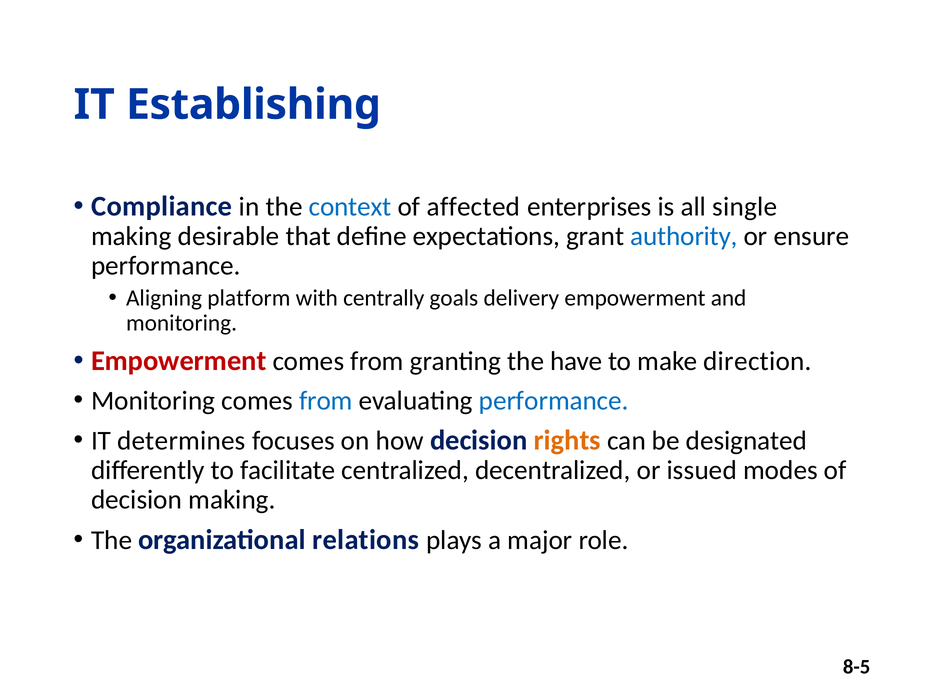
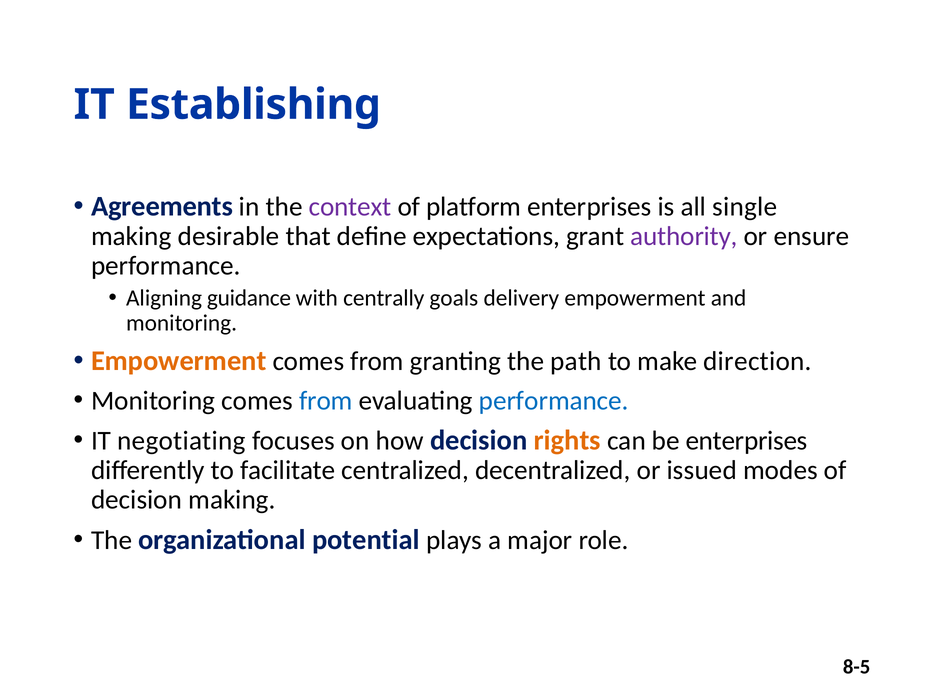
Compliance: Compliance -> Agreements (162, 206)
context colour: blue -> purple (350, 207)
affected: affected -> platform (474, 207)
authority colour: blue -> purple (684, 236)
platform: platform -> guidance (249, 298)
Empowerment colour: red -> orange (179, 361)
have: have -> path (576, 361)
determines: determines -> negotiating (181, 441)
be designated: designated -> enterprises (747, 441)
relations: relations -> potential (366, 540)
